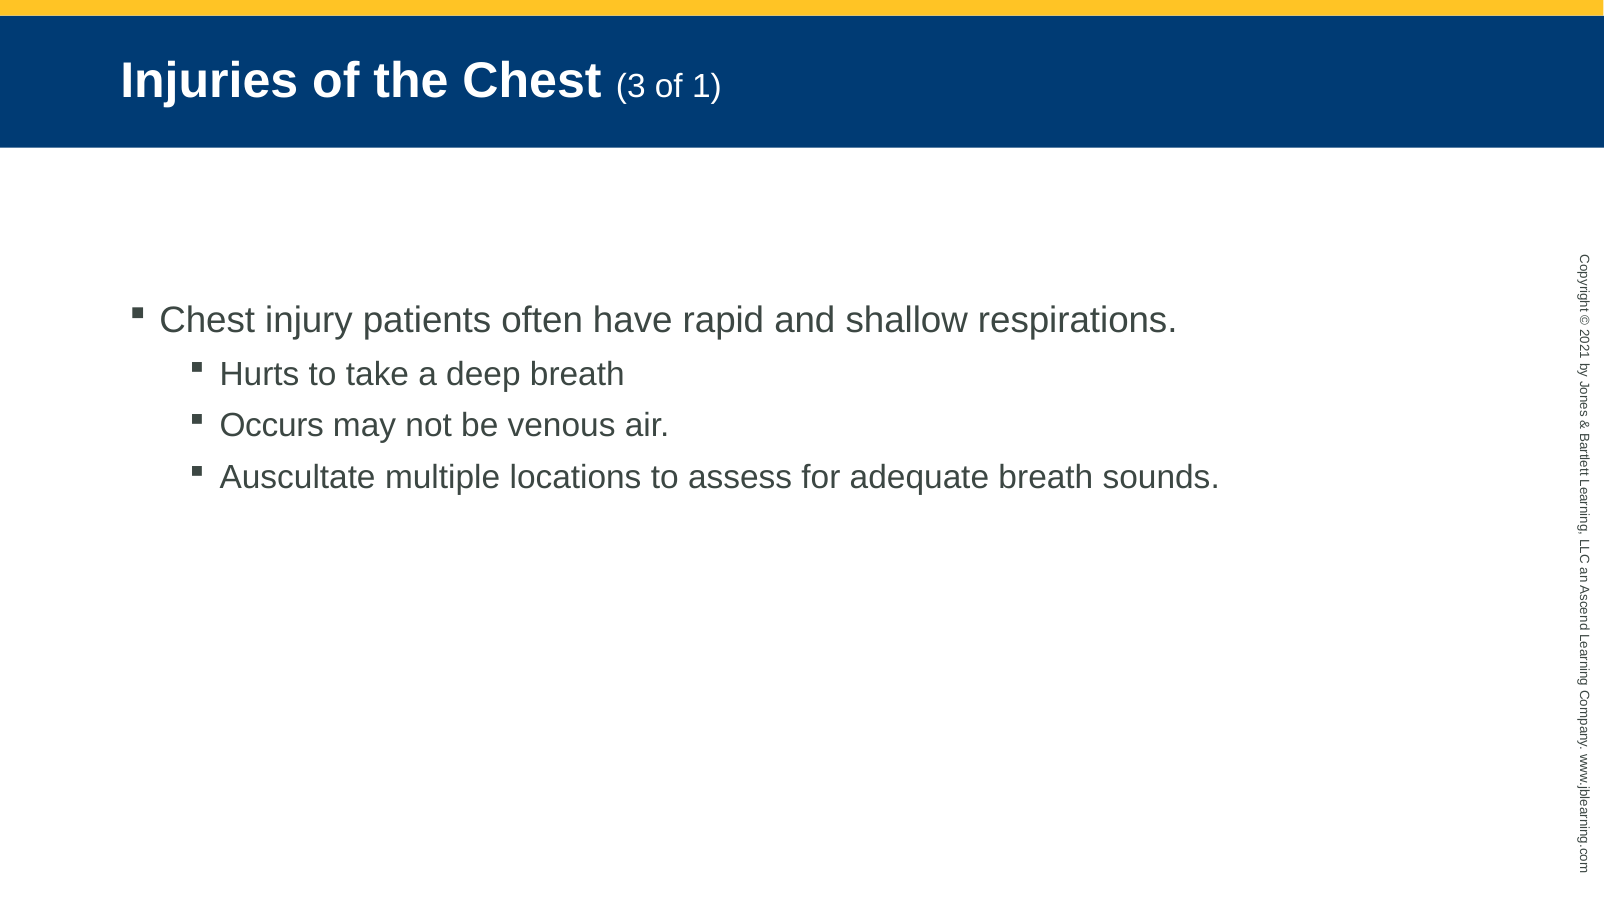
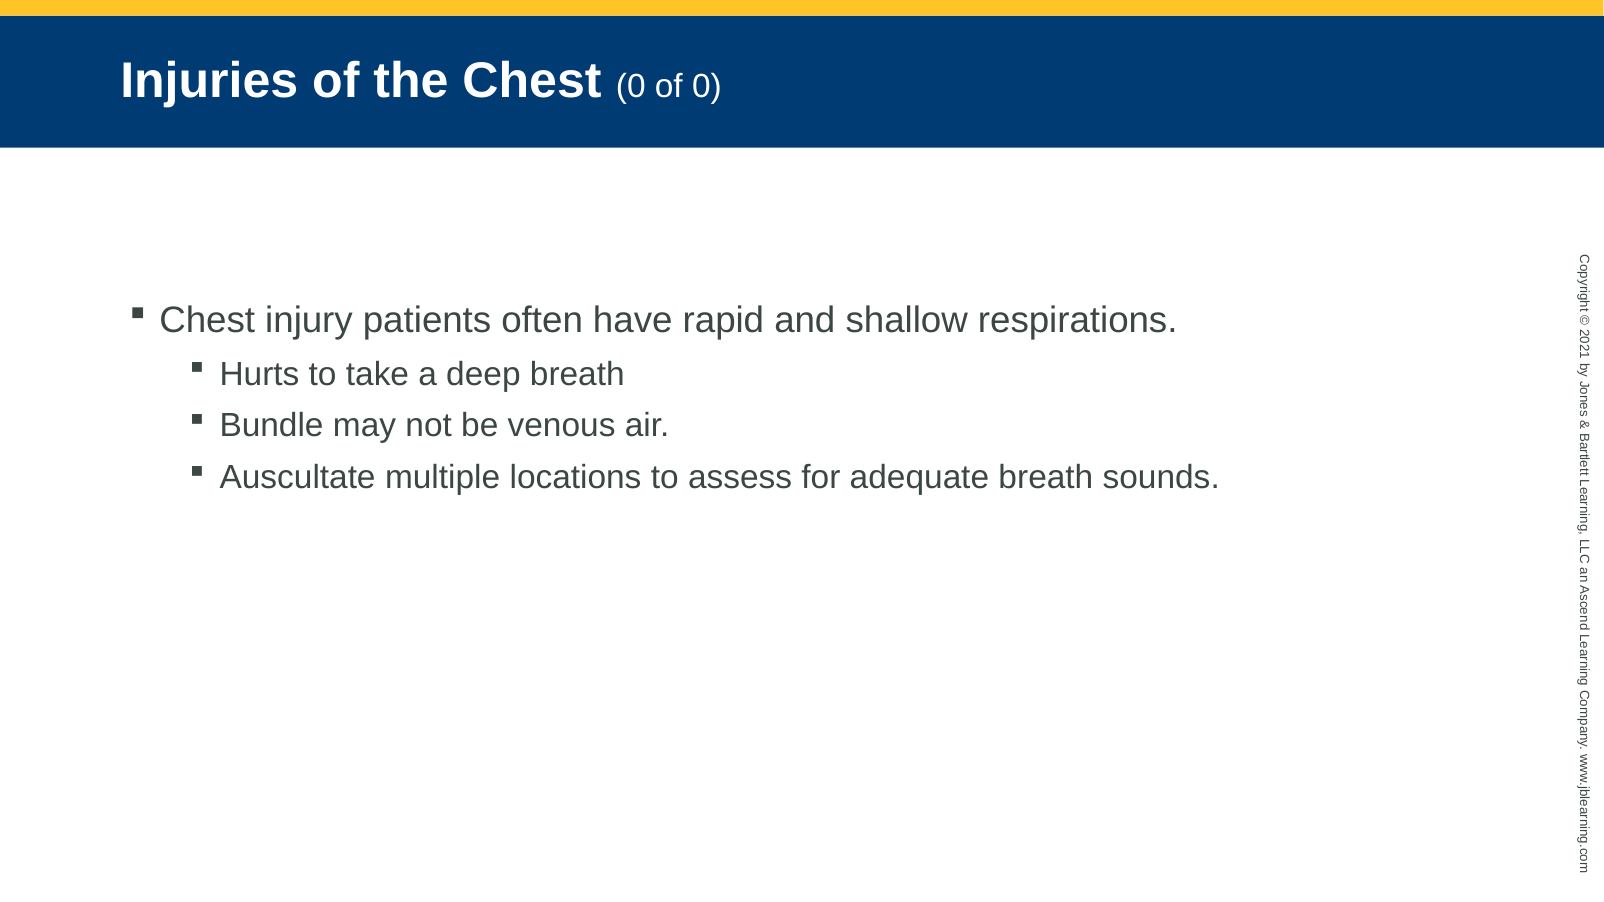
Chest 3: 3 -> 0 (631, 86)
of 1: 1 -> 0 (707, 86)
Occurs: Occurs -> Bundle (272, 426)
